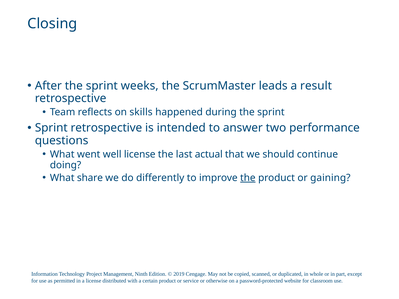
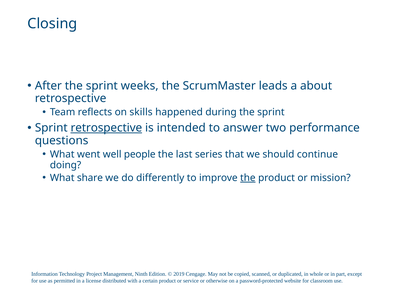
result: result -> about (316, 86)
retrospective underline: none -> present (106, 128)
well license: license -> people (140, 154)
actual: actual -> series (209, 154)
gaining: gaining -> mission (330, 178)
